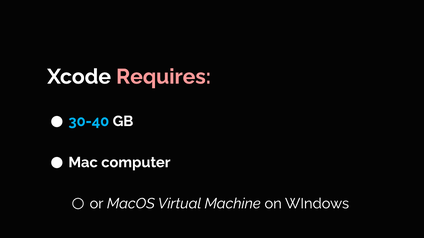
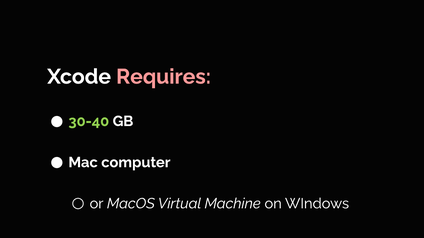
30-40 colour: light blue -> light green (89, 121)
